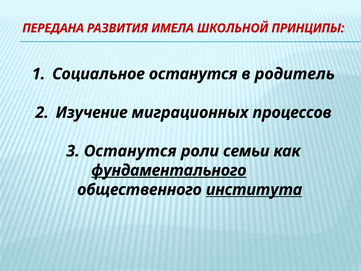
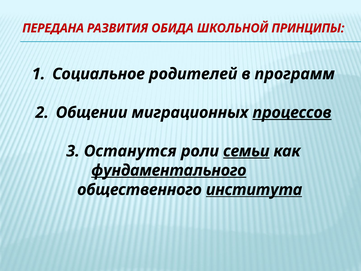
ИМЕЛА: ИМЕЛА -> ОБИДА (172, 28)
Социальное останутся: останутся -> родителей (193, 74)
родитель: родитель -> программ (295, 74)
Изучение: Изучение -> Общении (92, 112)
процессов underline: none -> present (292, 112)
семьи underline: none -> present (246, 151)
